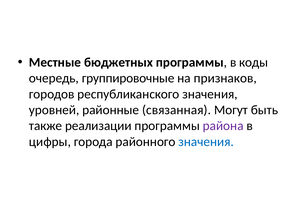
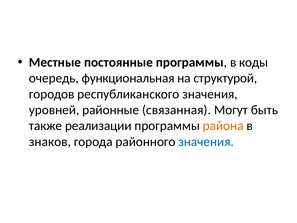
бюджетных: бюджетных -> постоянные (118, 62)
группировочные: группировочные -> функциональная (128, 78)
признаков: признаков -> структурой (225, 78)
района colour: purple -> orange (223, 126)
цифры: цифры -> знаков (50, 142)
